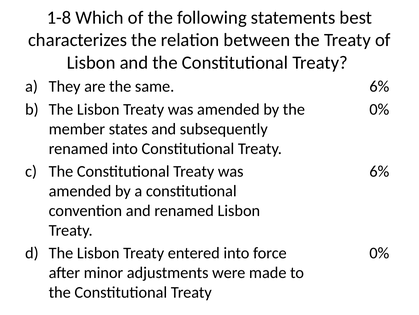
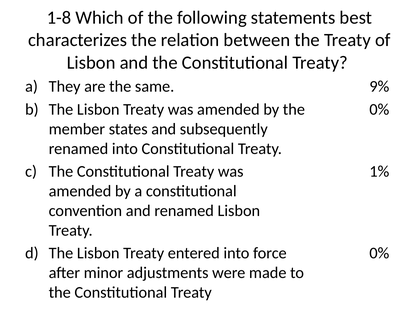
6%: 6% -> 9% (379, 86)
6%: 6% -> 1% (379, 171)
